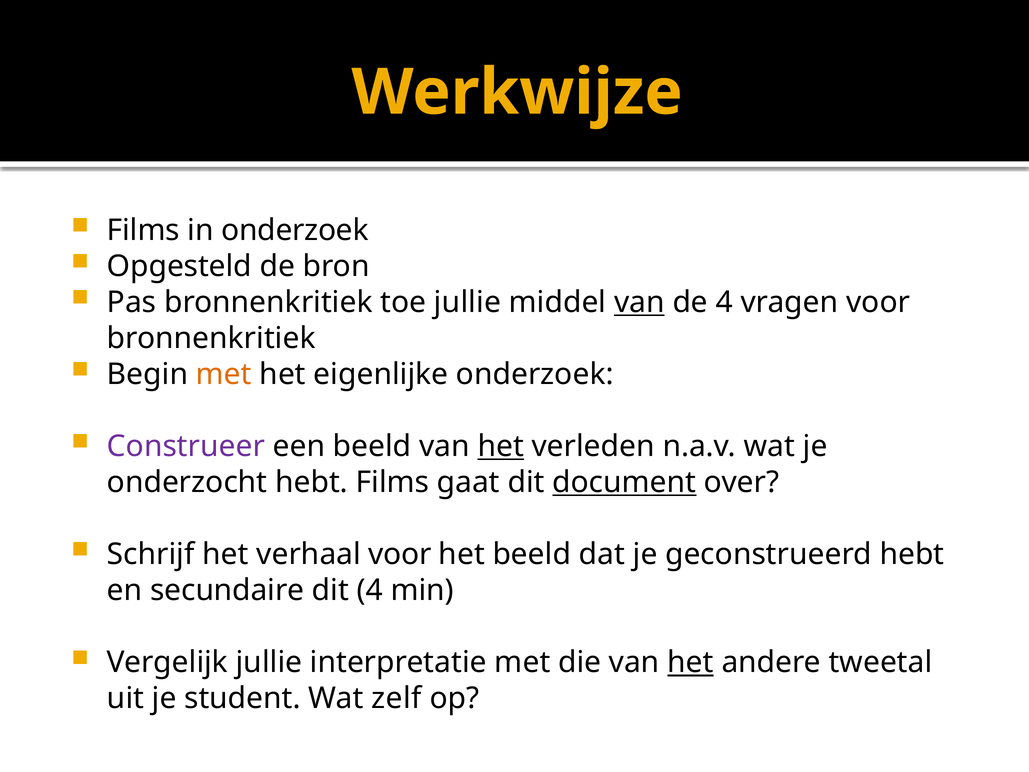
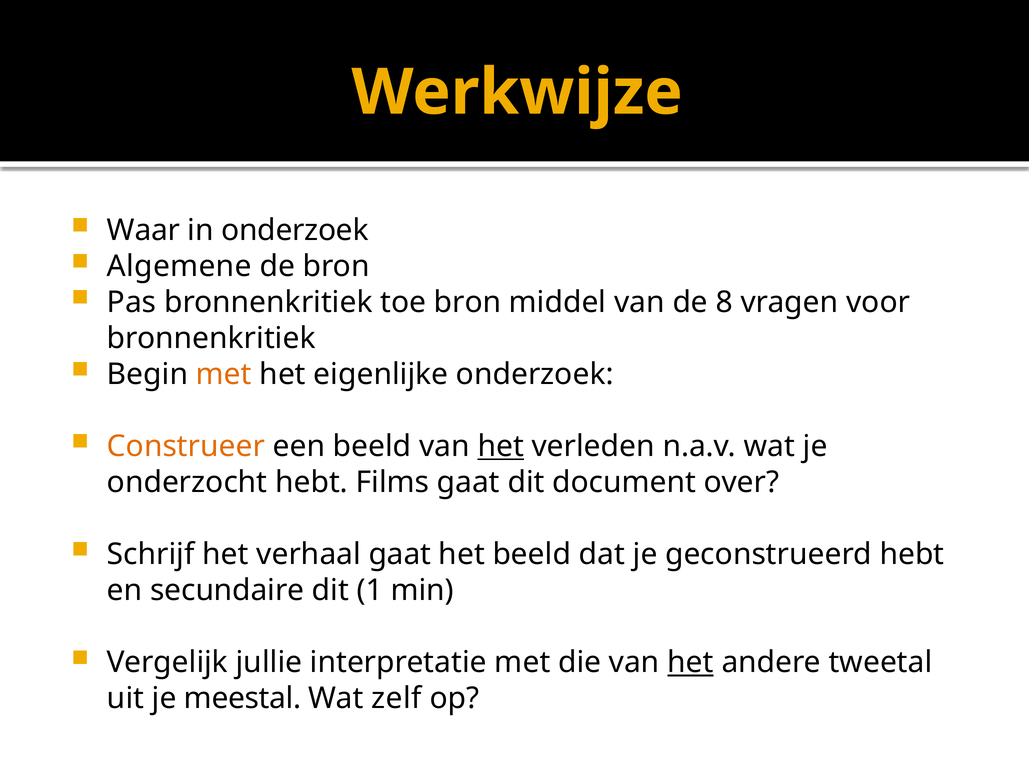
Films: Films -> Waar (143, 230)
Opgesteld: Opgesteld -> Algemene (179, 266)
toe jullie: jullie -> bron (468, 302)
van underline: present -> none (639, 302)
de 4: 4 -> 8 (724, 302)
Construeer colour: purple -> orange (186, 446)
document underline: present -> none (624, 482)
verhaal voor: voor -> gaat (400, 554)
dit 4: 4 -> 1 (370, 590)
student: student -> meestal (243, 698)
